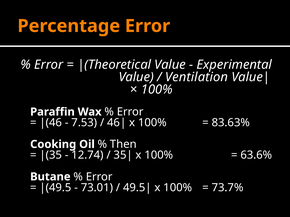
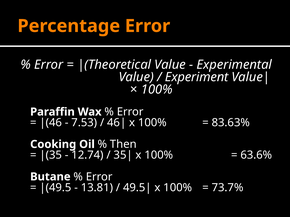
Ventilation: Ventilation -> Experiment (197, 77)
73.01: 73.01 -> 13.81 (97, 188)
